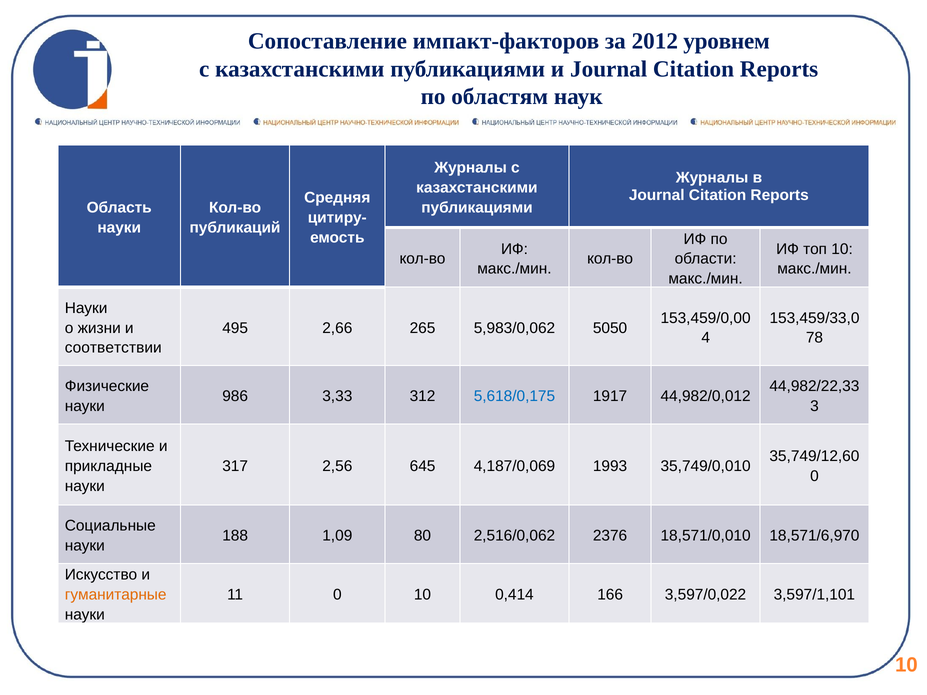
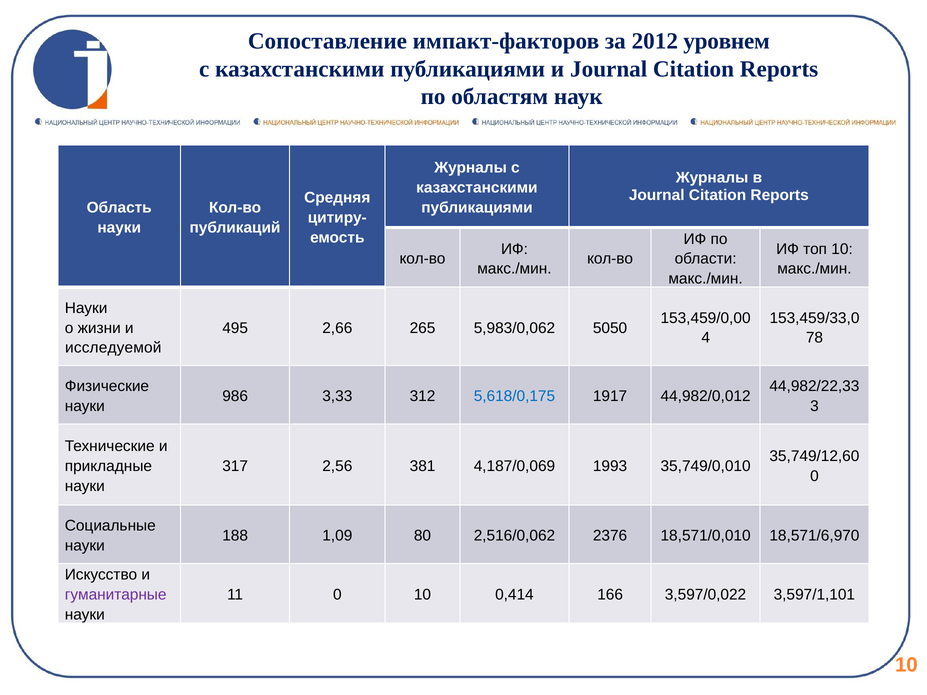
соответствии: соответствии -> исследуемой (113, 348)
645: 645 -> 381 (423, 466)
гуманитарные colour: orange -> purple (116, 595)
